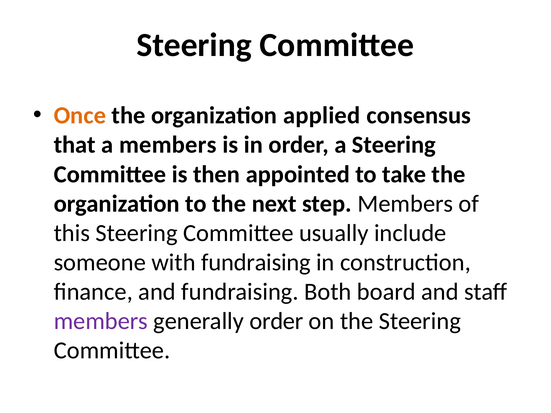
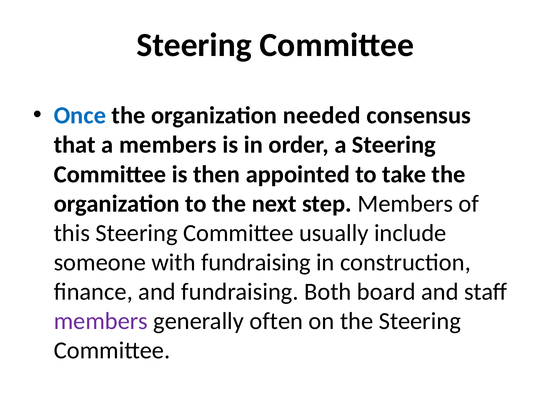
Once colour: orange -> blue (80, 116)
applied: applied -> needed (322, 116)
generally order: order -> often (276, 321)
